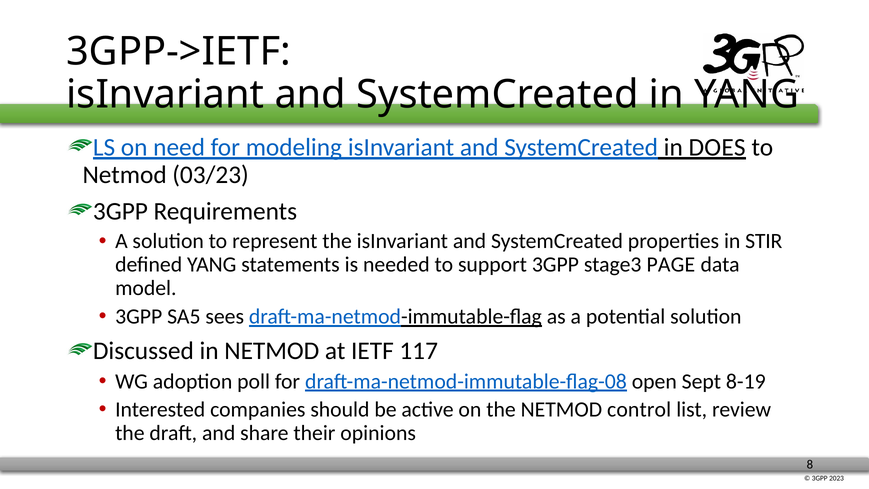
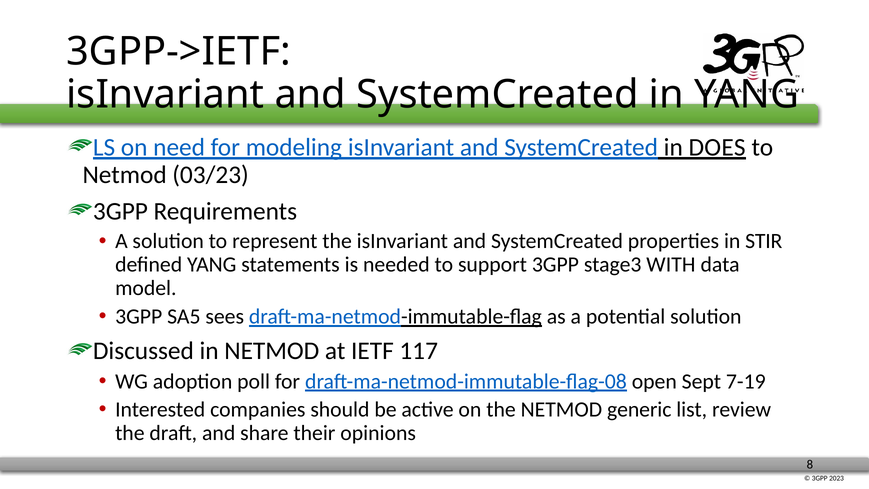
PAGE: PAGE -> WITH (671, 265)
8-19: 8-19 -> 7-19 (746, 381)
control: control -> generic (639, 409)
